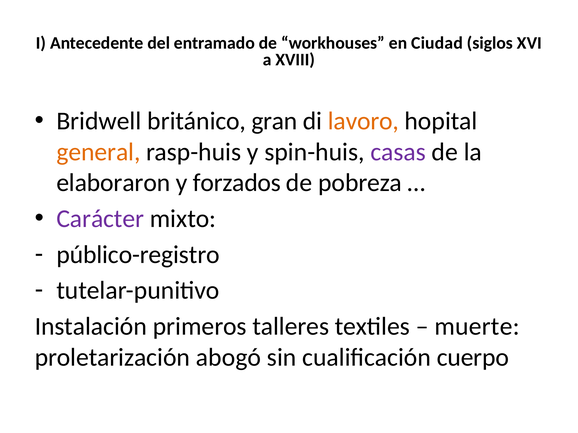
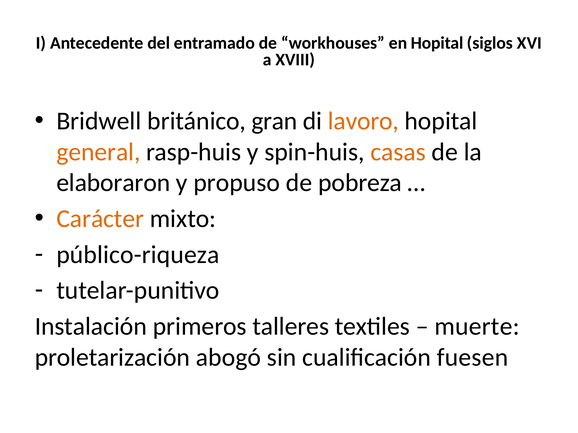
en Ciudad: Ciudad -> Hopital (437, 43)
casas colour: purple -> orange (398, 152)
forzados: forzados -> propuso (237, 183)
Carácter colour: purple -> orange (100, 219)
público-registro: público-registro -> público-riqueza (138, 255)
cuerpo: cuerpo -> fuesen (473, 358)
